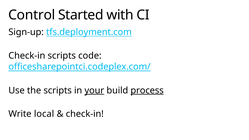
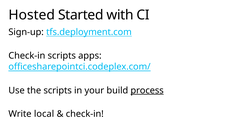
Control: Control -> Hosted (32, 15)
code: code -> apps (90, 56)
your underline: present -> none (94, 90)
